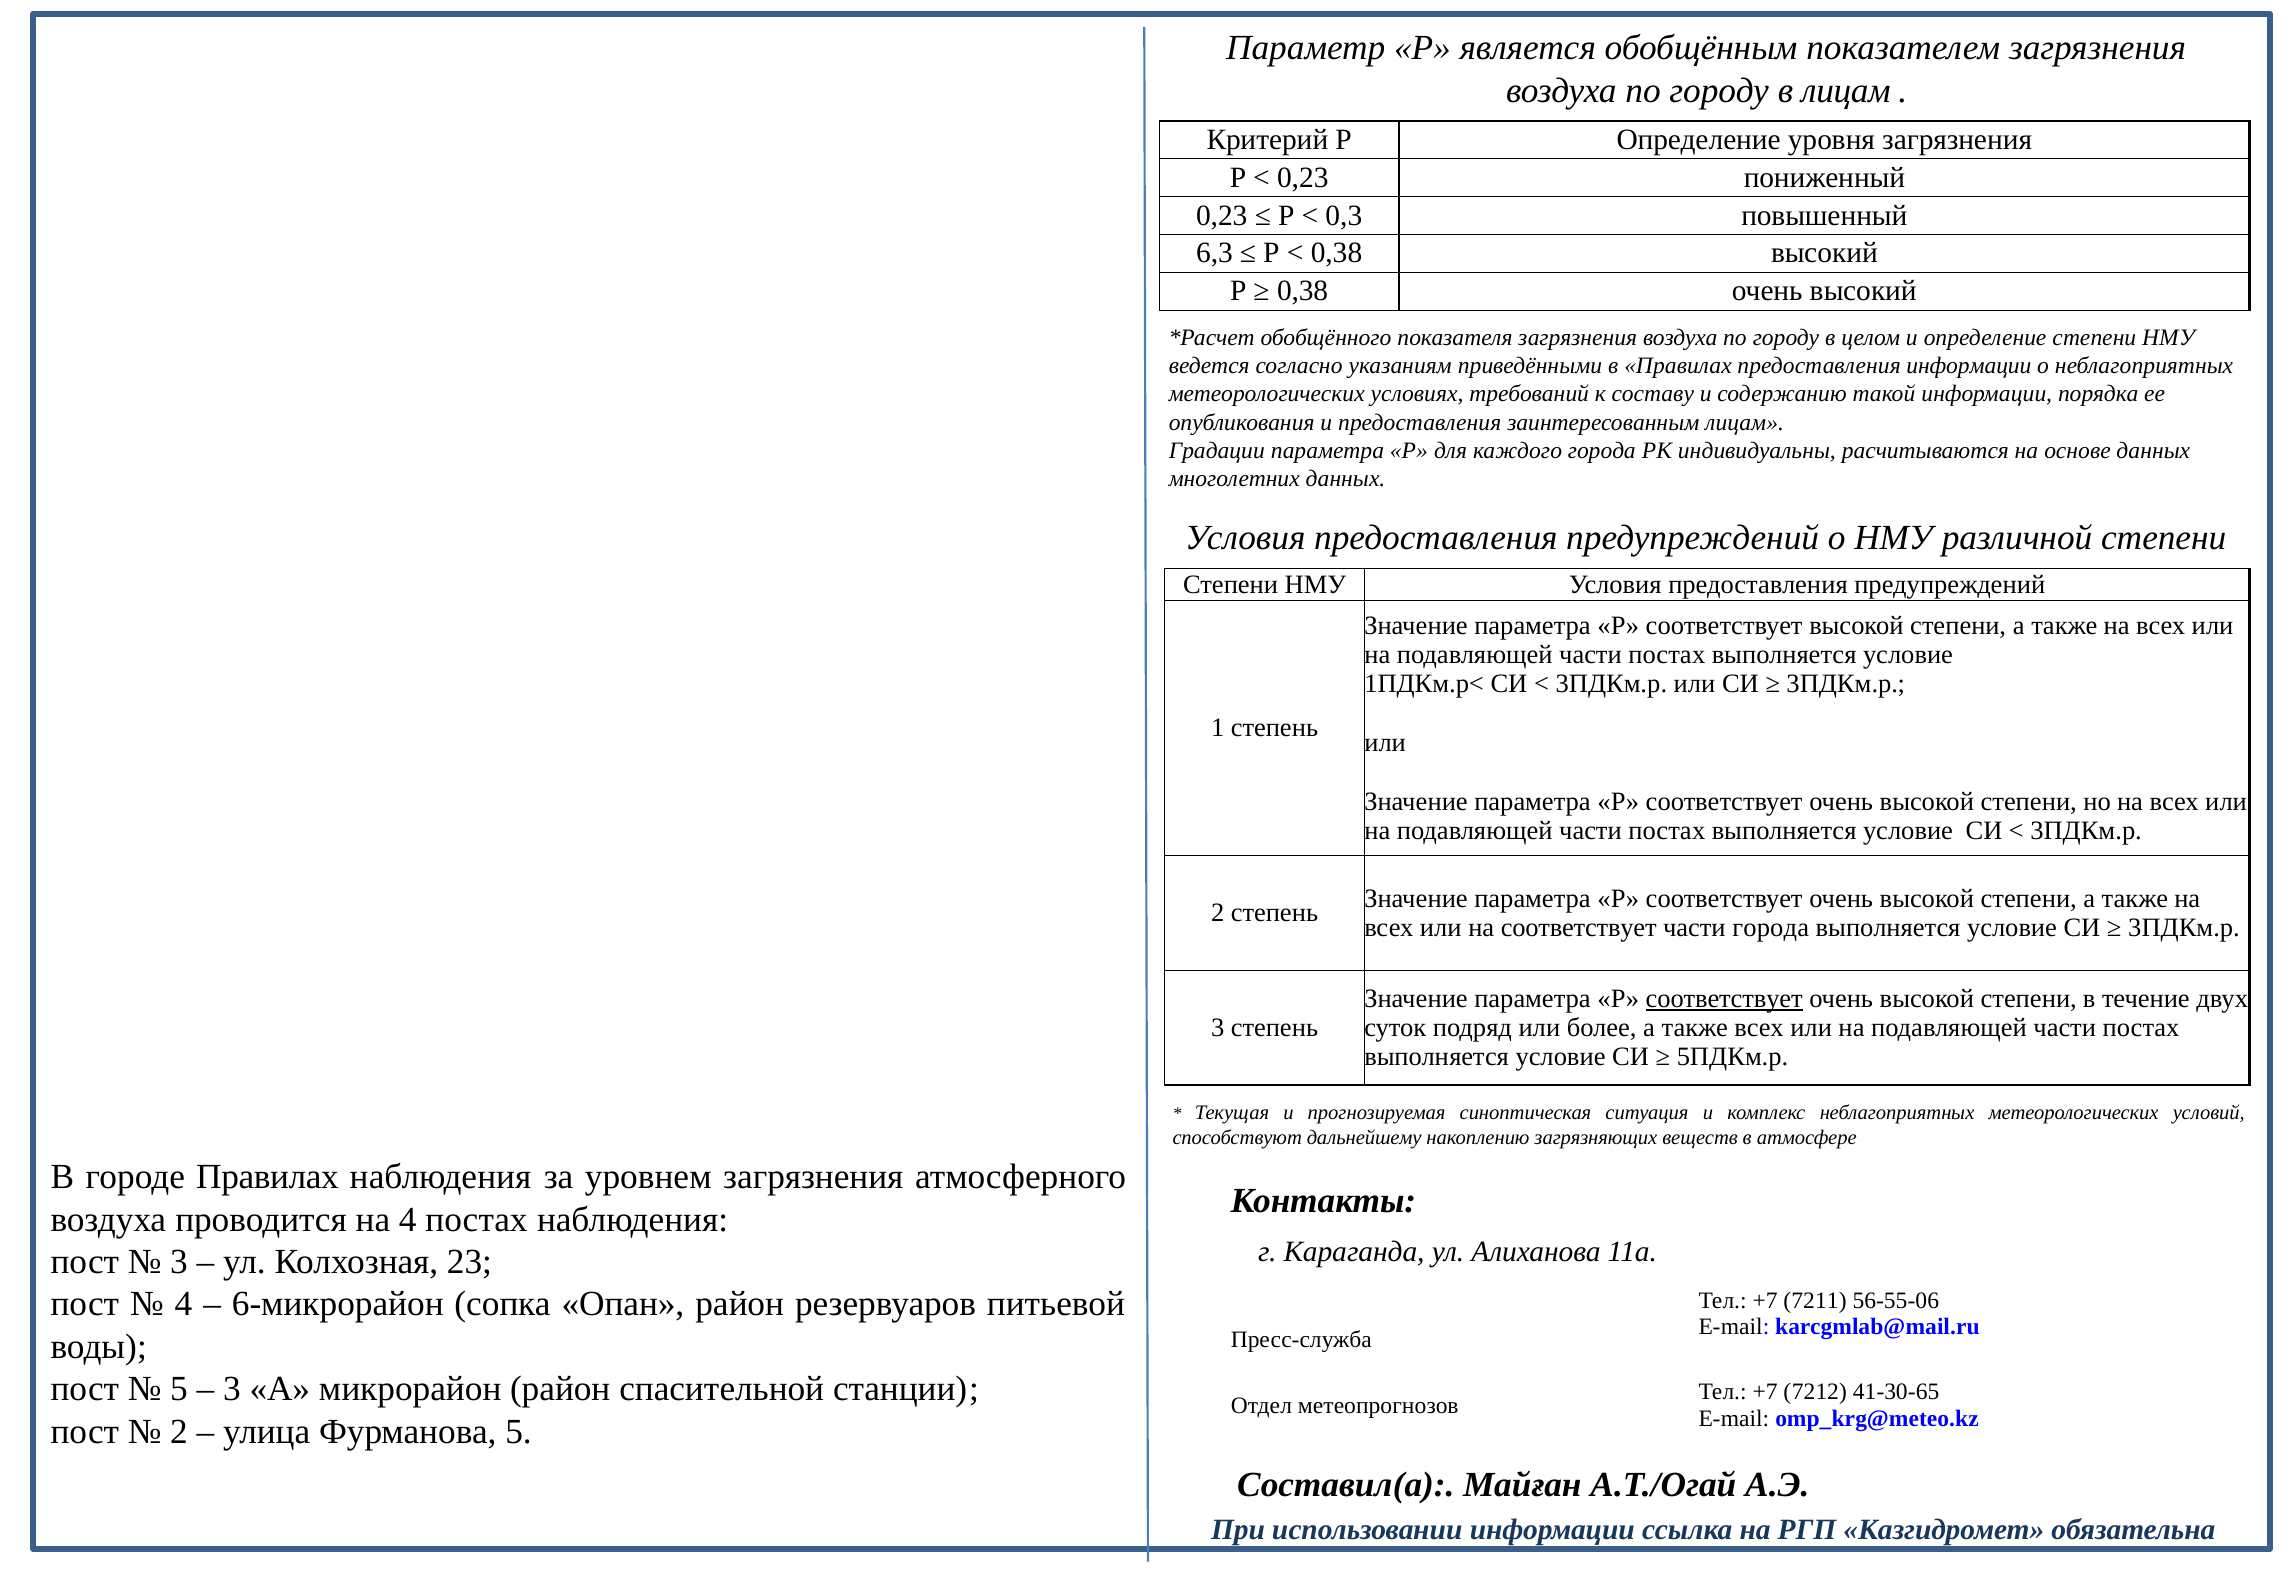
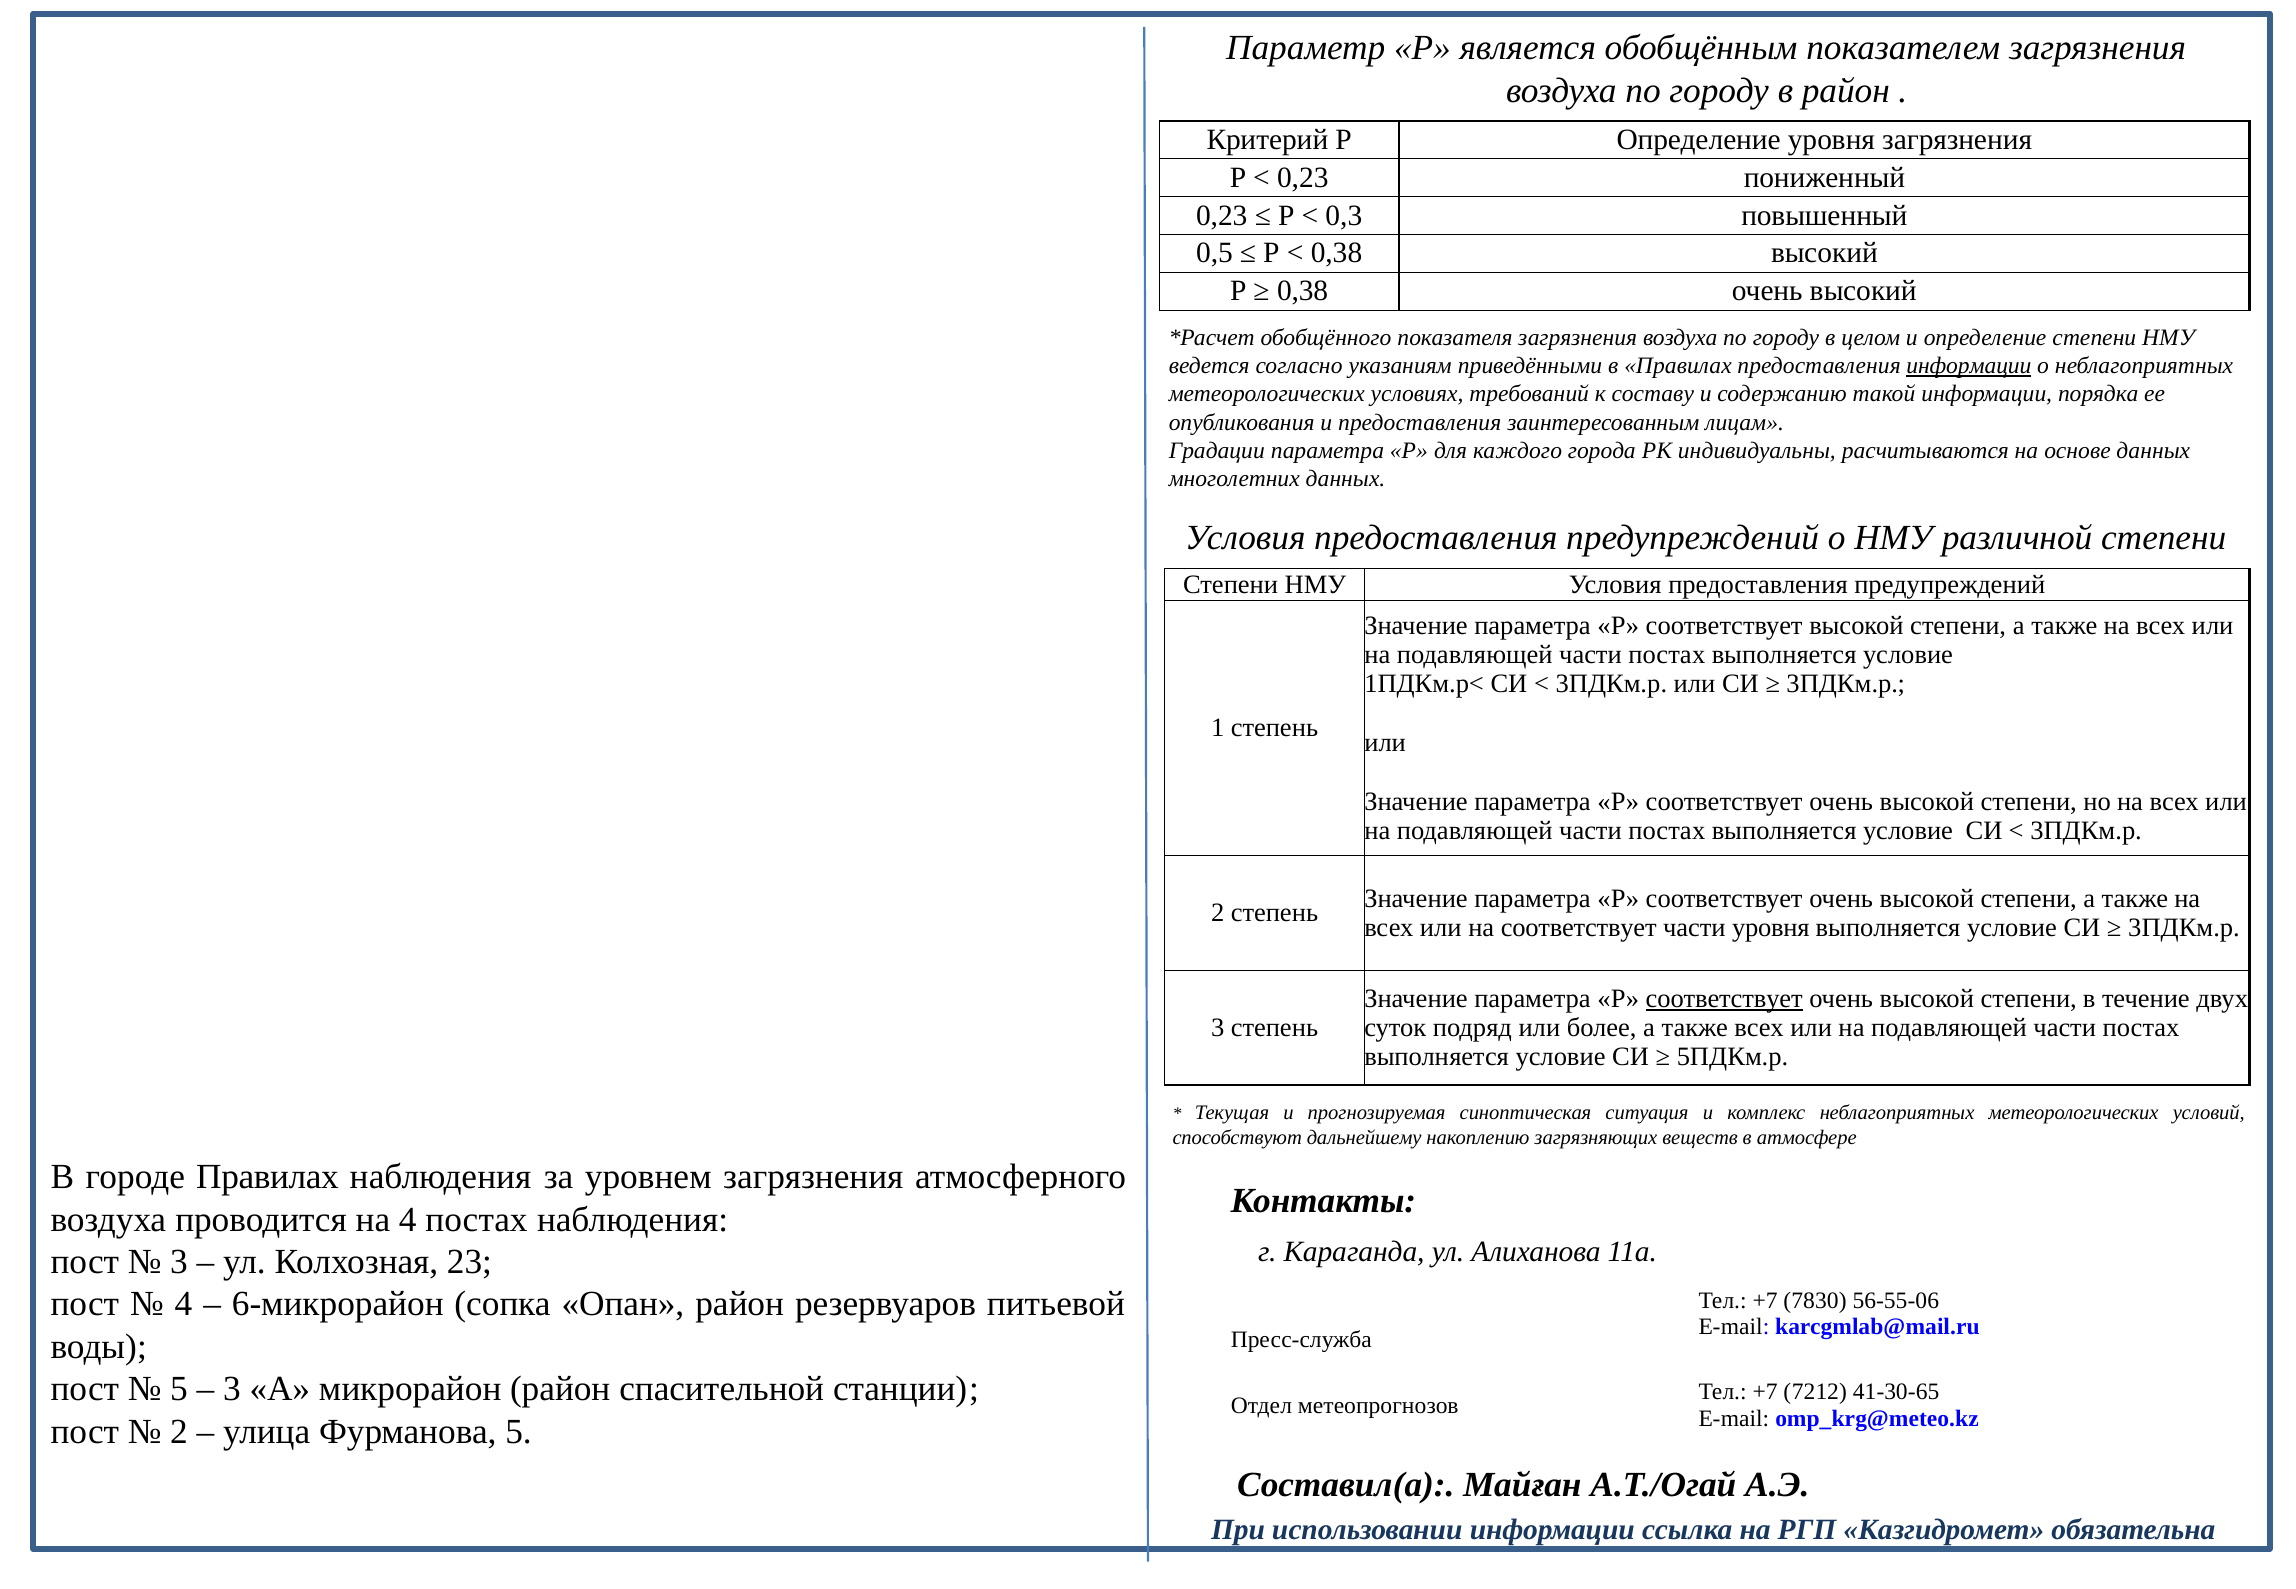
в лицам: лицам -> район (1846, 91)
6,3: 6,3 -> 0,5 (1215, 253)
информации underline: none -> present (1969, 366)
части города: города -> уровня (1771, 928)
7211: 7211 -> 7830 (1815, 1301)
